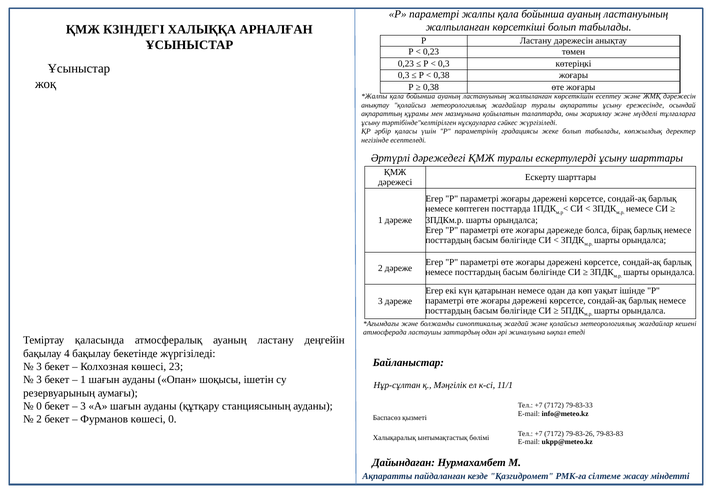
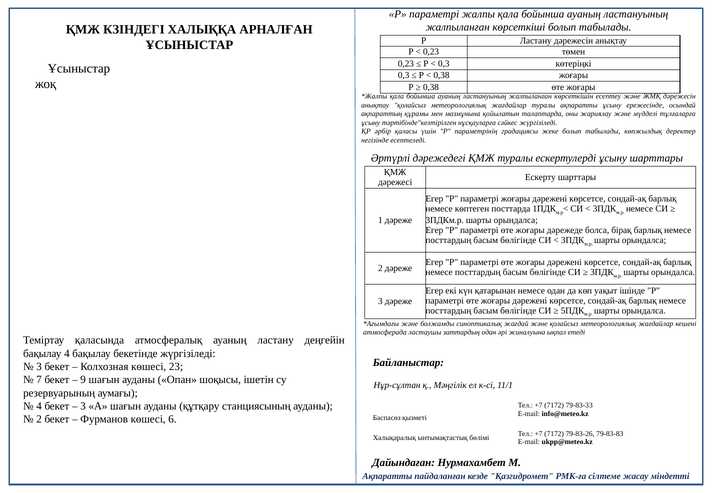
3: 3 -> 7 (39, 380)
1: 1 -> 9 (83, 380)
0: 0 -> 4 (39, 406)
көшесі 0: 0 -> 6 (172, 419)
